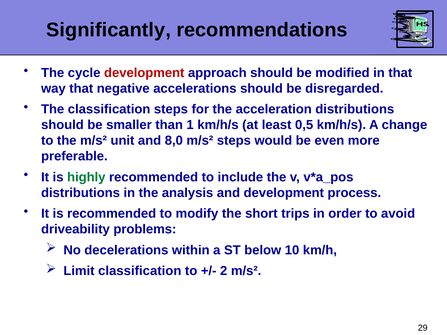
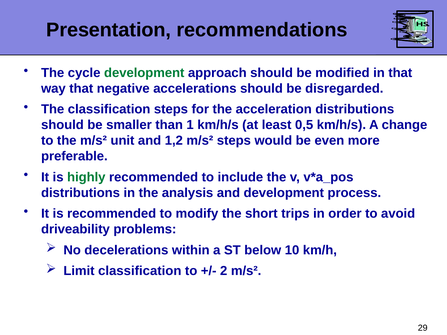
Significantly: Significantly -> Presentation (109, 30)
development colour: red -> green (144, 73)
8,0: 8,0 -> 1,2 (174, 141)
